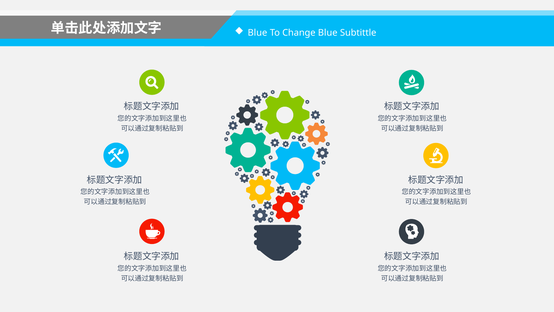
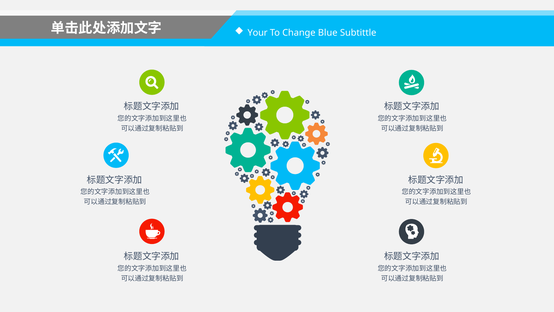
Blue: Blue -> Your (258, 33)
